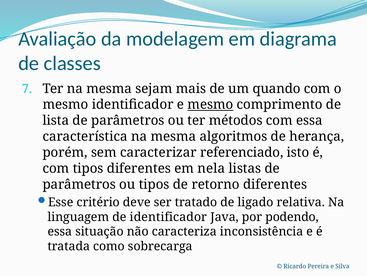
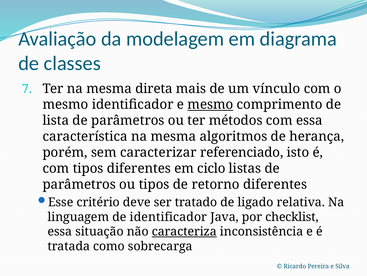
sejam: sejam -> direta (154, 88)
quando: quando -> vínculo (276, 88)
nela: nela -> ciclo (211, 168)
podendo: podendo -> checklist (292, 216)
caracteriza underline: none -> present (184, 231)
